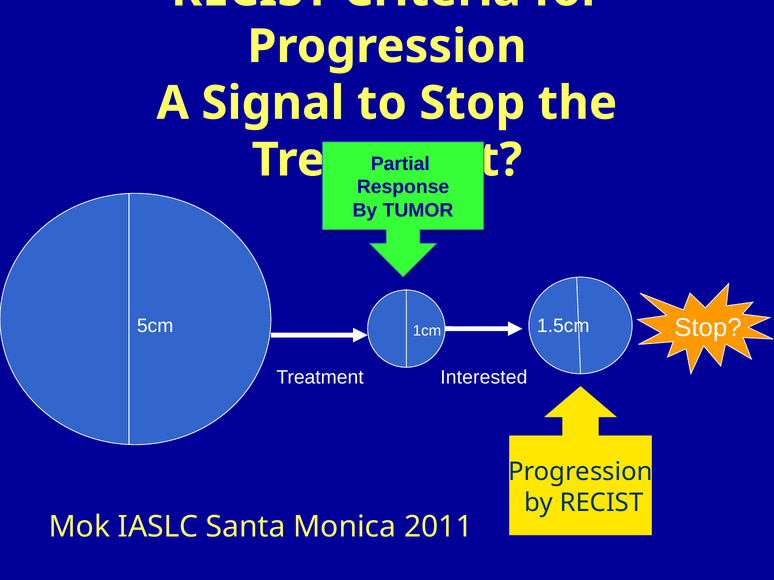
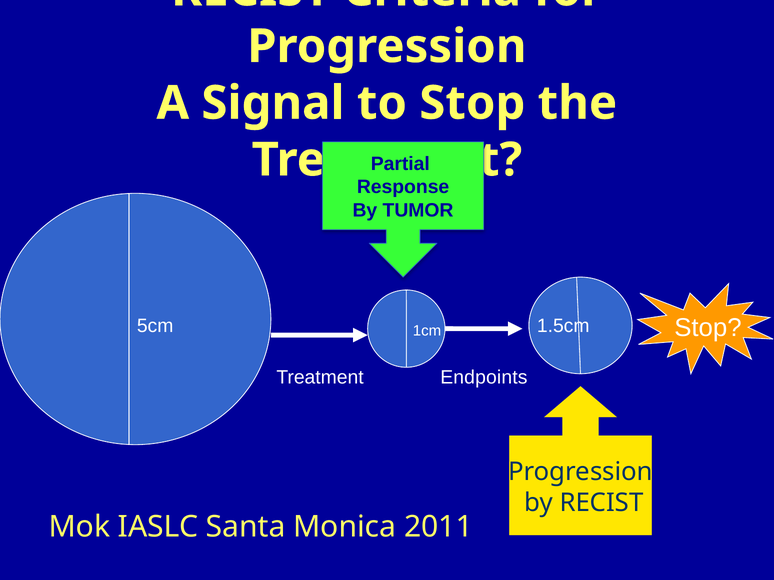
Interested: Interested -> Endpoints (484, 378)
